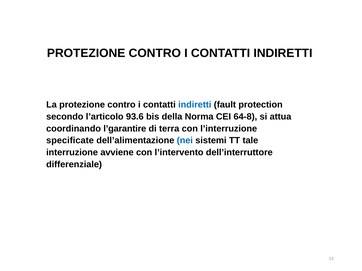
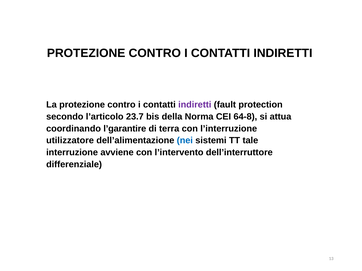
indiretti colour: blue -> purple (195, 105)
93.6: 93.6 -> 23.7 (135, 117)
specificate: specificate -> utilizzatore (70, 141)
